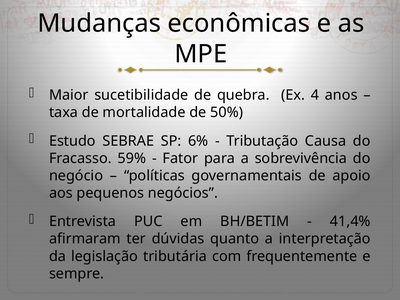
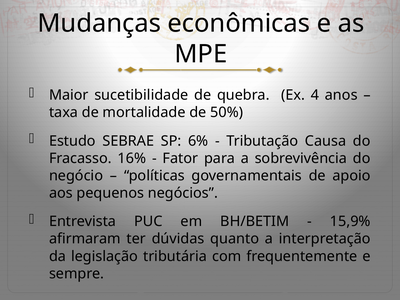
59%: 59% -> 16% (132, 158)
41,4%: 41,4% -> 15,9% (350, 222)
